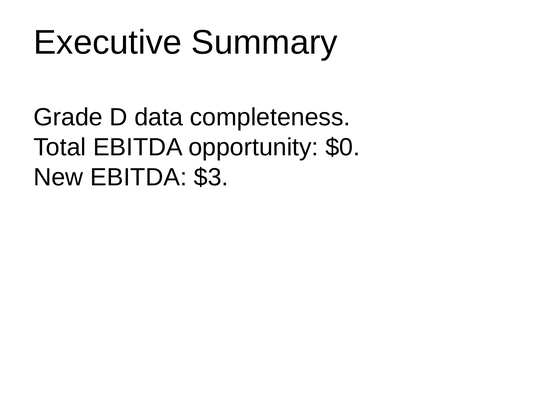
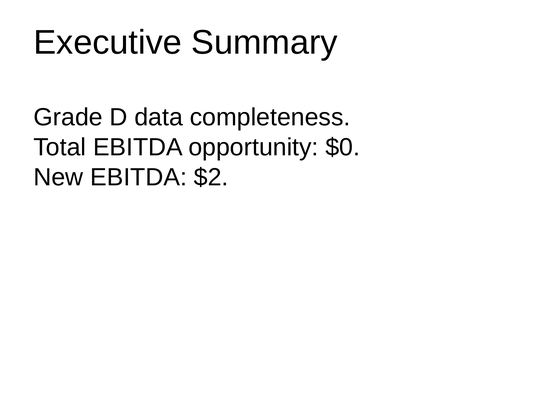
$3: $3 -> $2 (211, 177)
